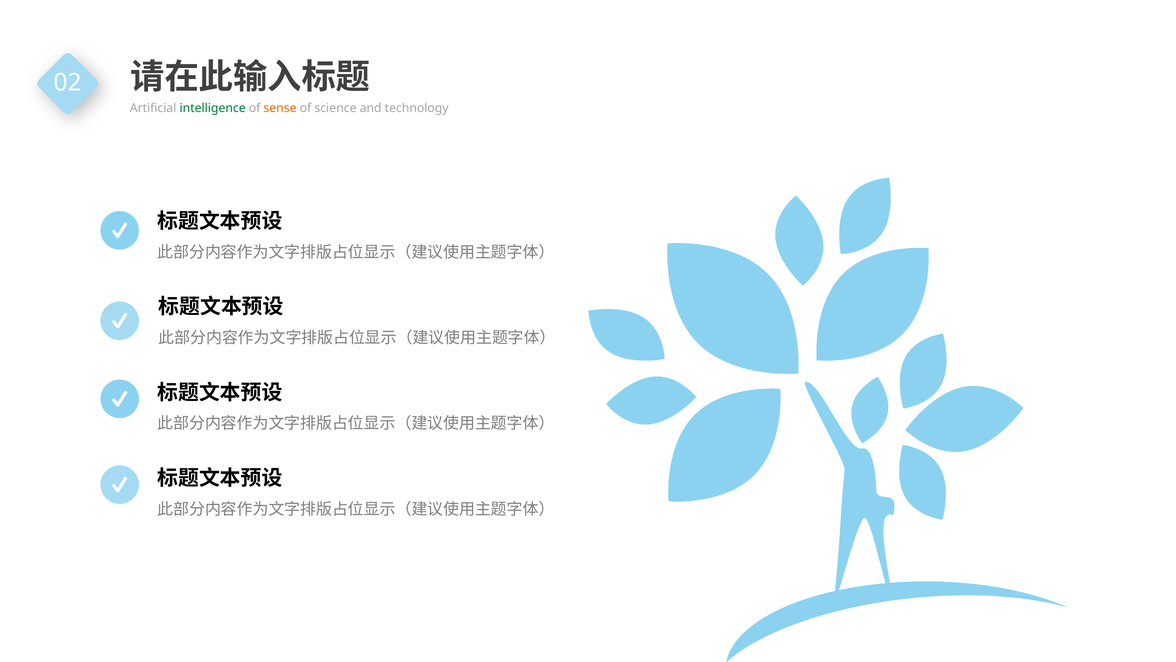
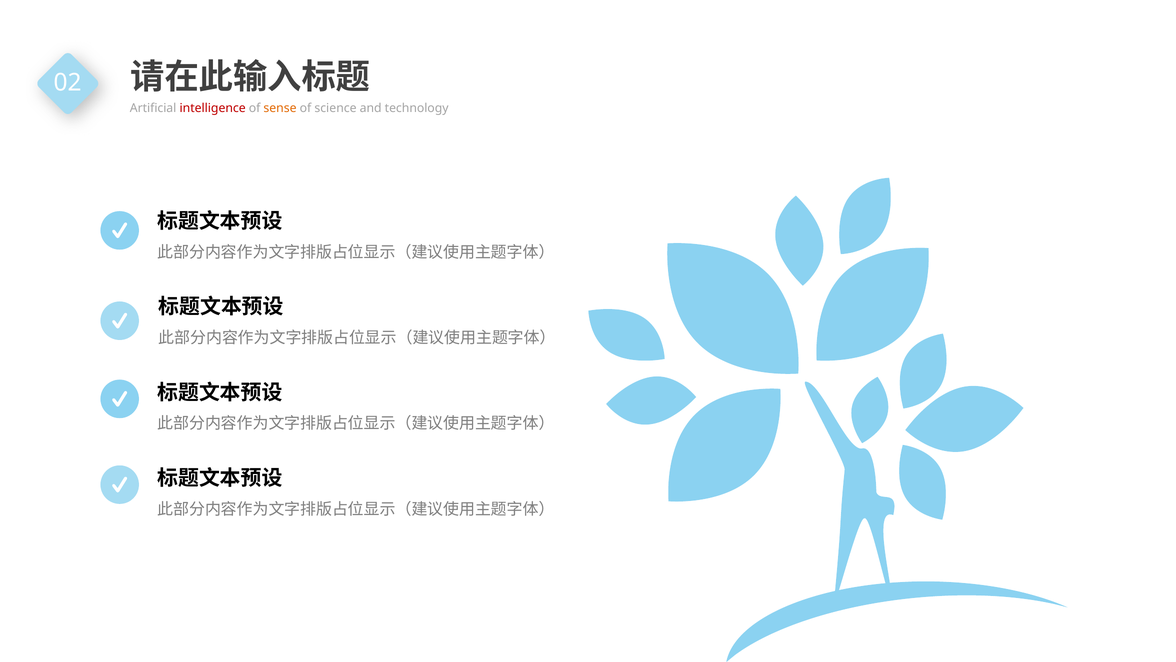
intelligence colour: green -> red (213, 108)
